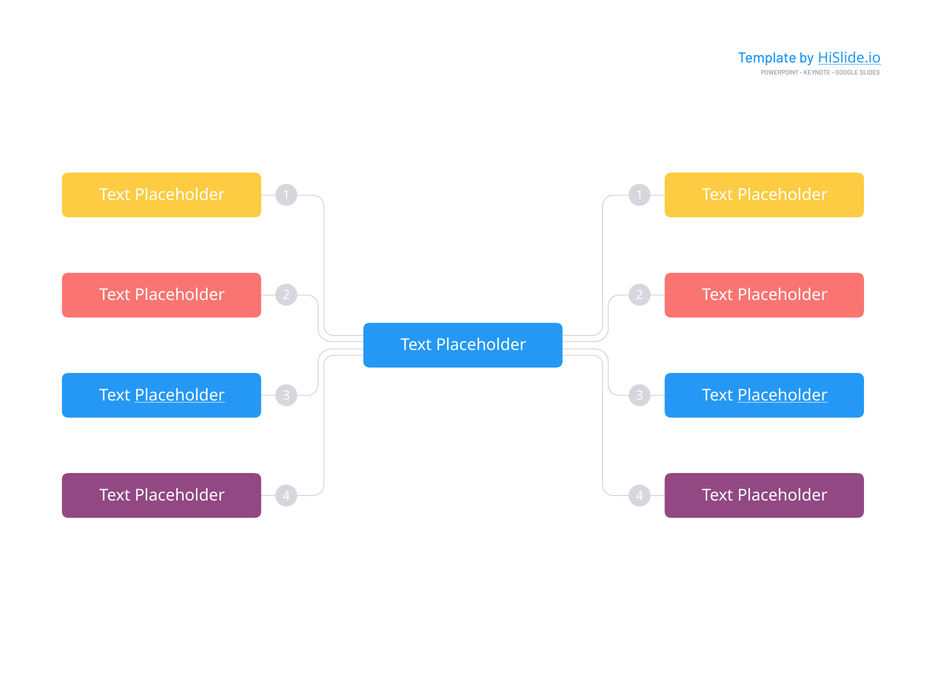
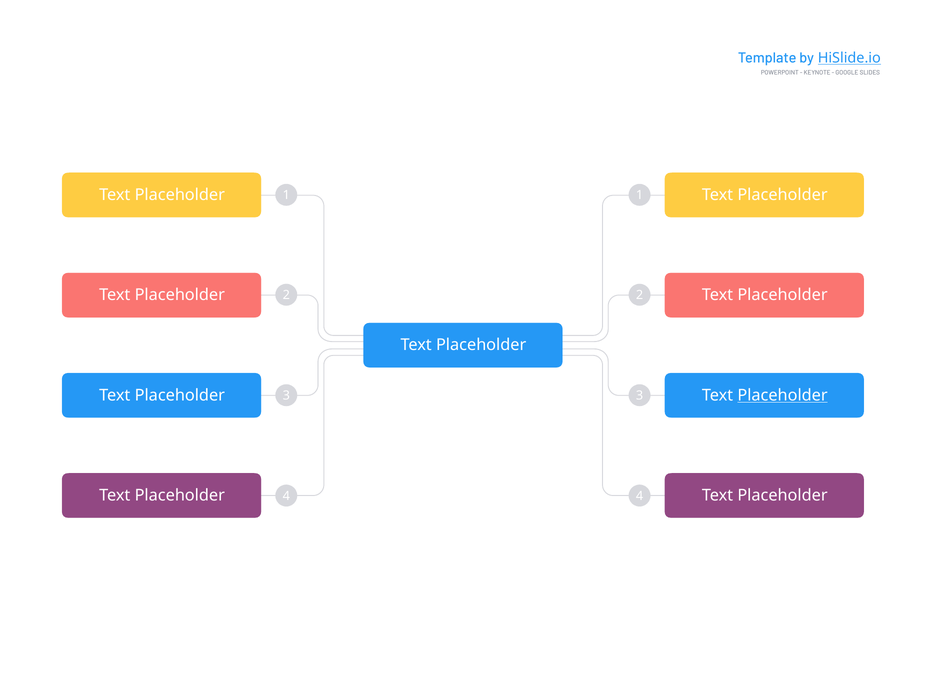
Placeholder underline: present -> none (180, 395)
